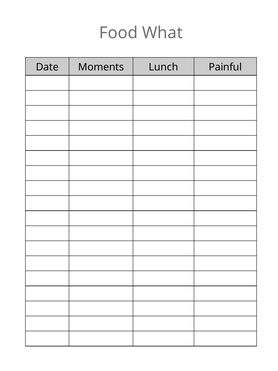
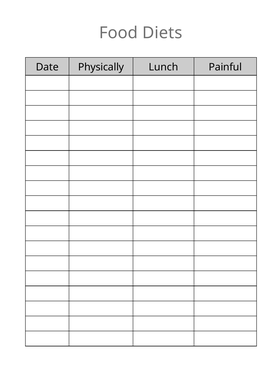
What: What -> Diets (162, 33)
Moments: Moments -> Physically (101, 67)
